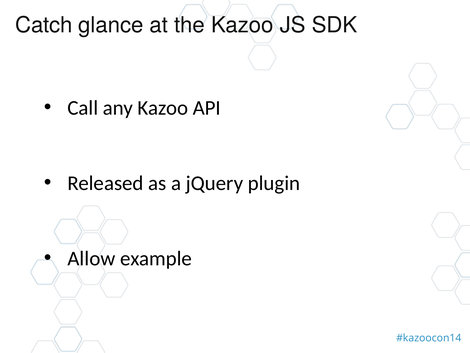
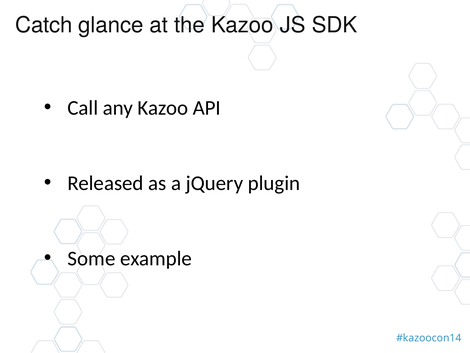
Allow: Allow -> Some (91, 258)
